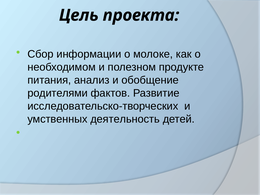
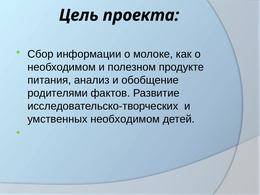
умственных деятельность: деятельность -> необходимом (125, 119)
